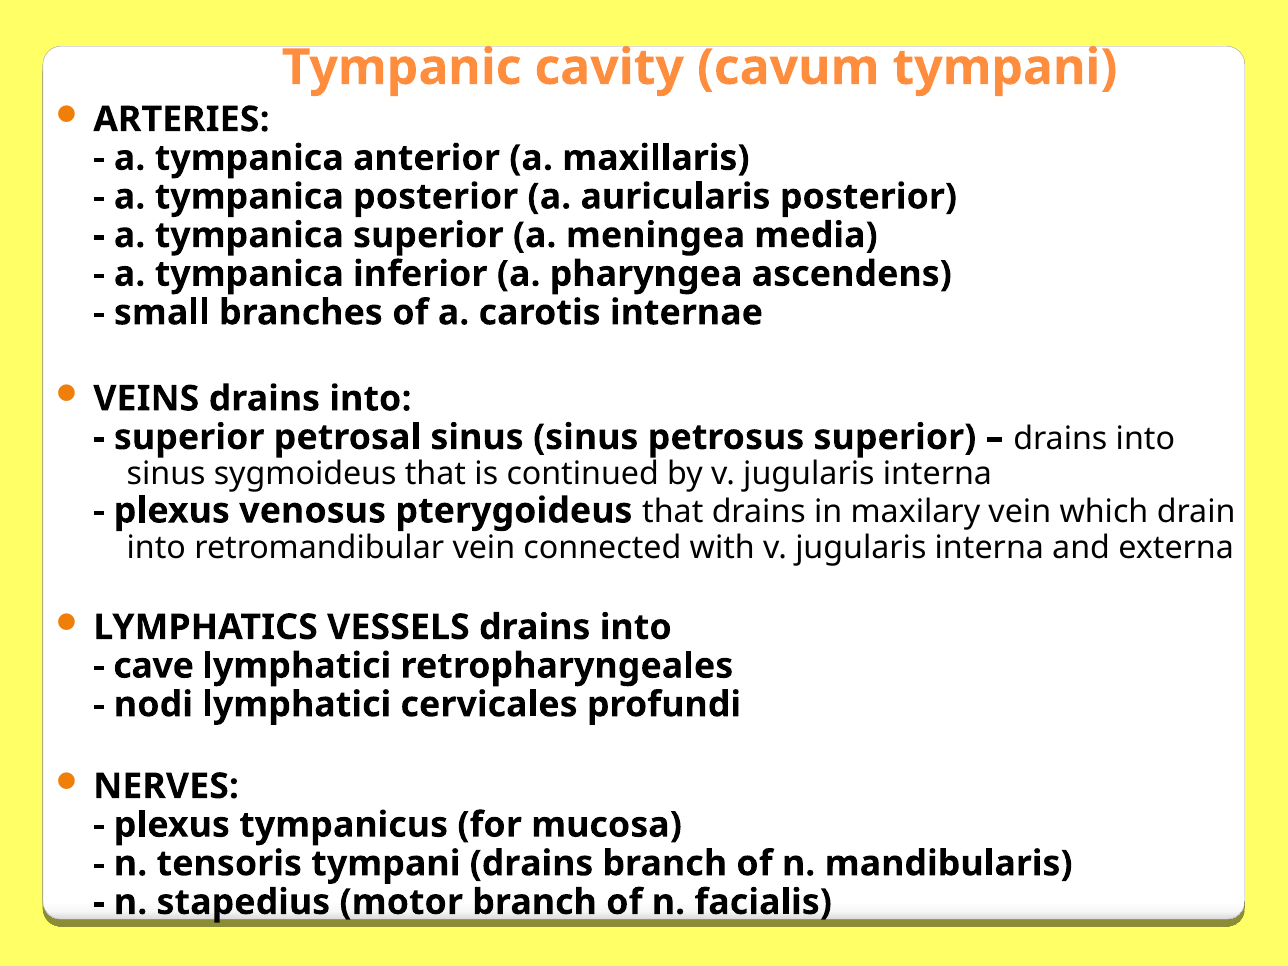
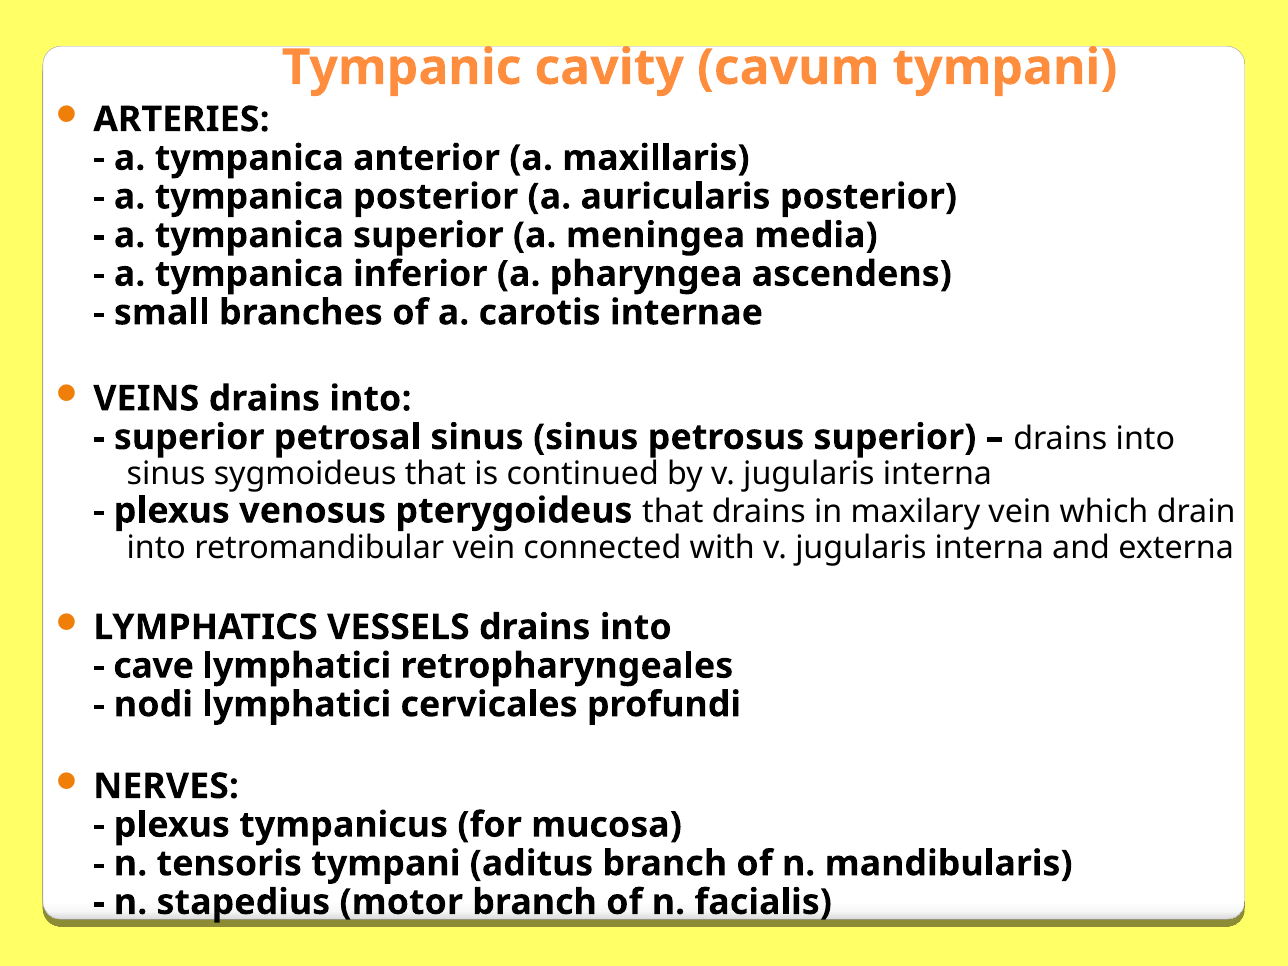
tympani drains: drains -> aditus (531, 864)
